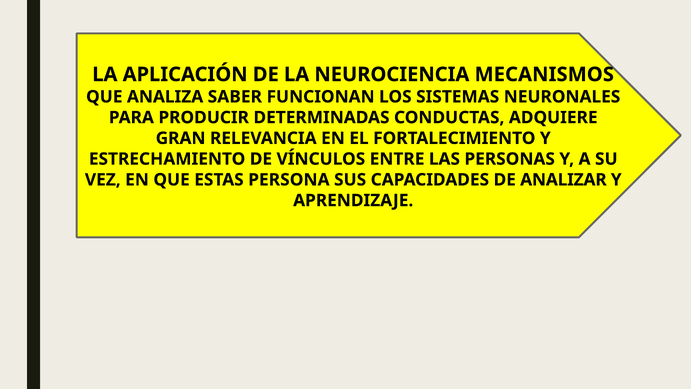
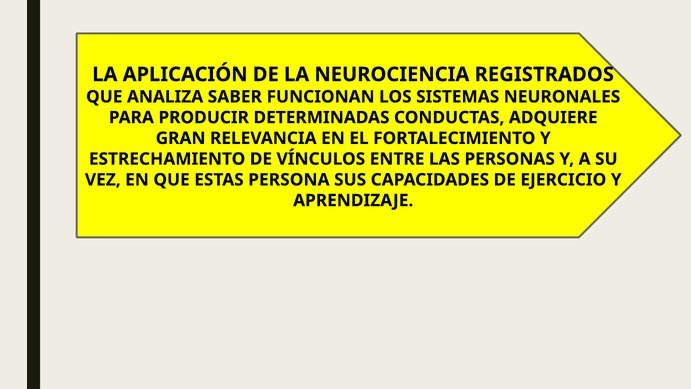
MECANISMOS: MECANISMOS -> REGISTRADOS (544, 74)
ANALIZAR: ANALIZAR -> EJERCICIO (563, 180)
